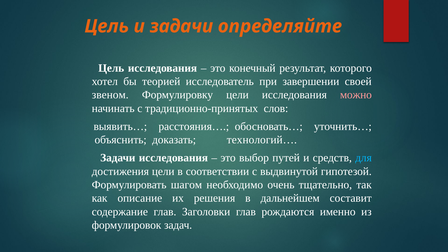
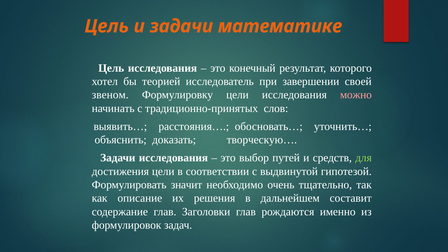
определяйте: определяйте -> математике (280, 26)
технологий…: технологий… -> творческую… (262, 140)
для colour: light blue -> light green (364, 158)
шагом: шагом -> значит (187, 185)
